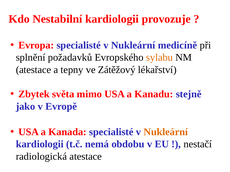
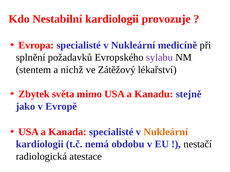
sylabu colour: orange -> purple (159, 58)
atestace: atestace -> stentem (33, 70)
tepny: tepny -> nichž (72, 70)
